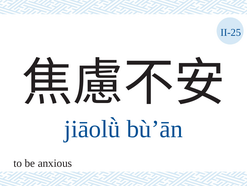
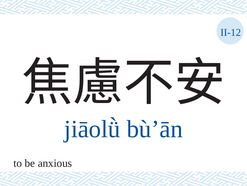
II-25: II-25 -> II-12 (231, 32)
